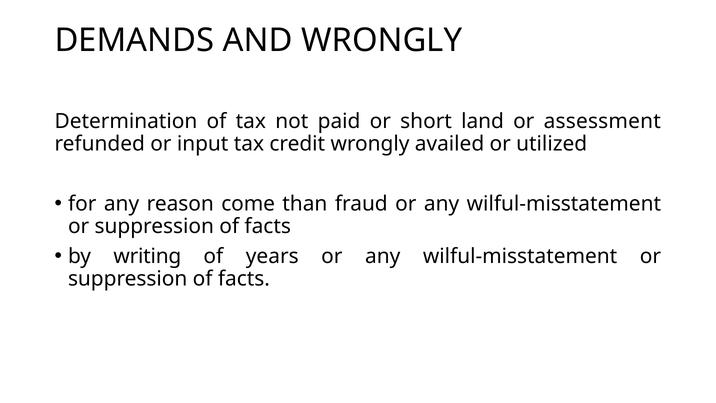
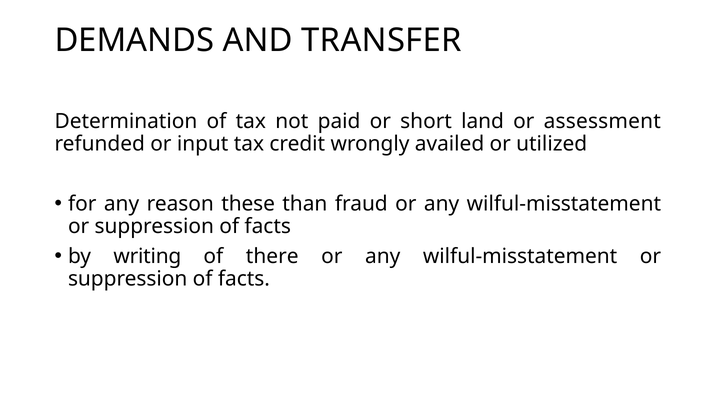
AND WRONGLY: WRONGLY -> TRANSFER (382, 40)
come: come -> these (248, 204)
years: years -> there (272, 256)
